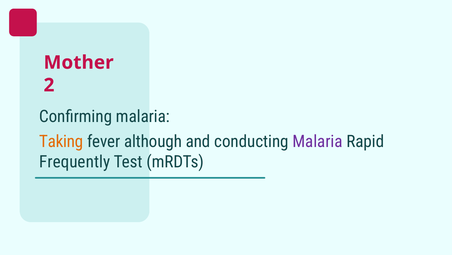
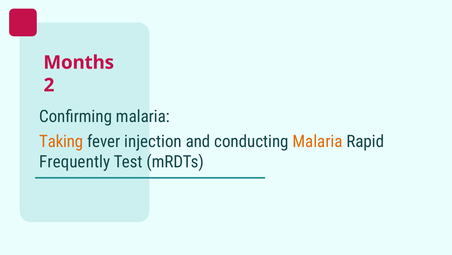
Mother: Mother -> Months (79, 62)
although: although -> injection (153, 141)
Malaria colour: purple -> orange (317, 141)
